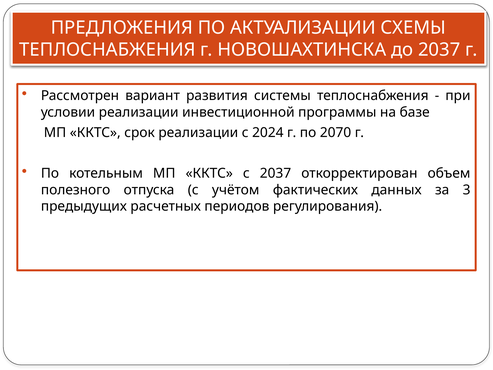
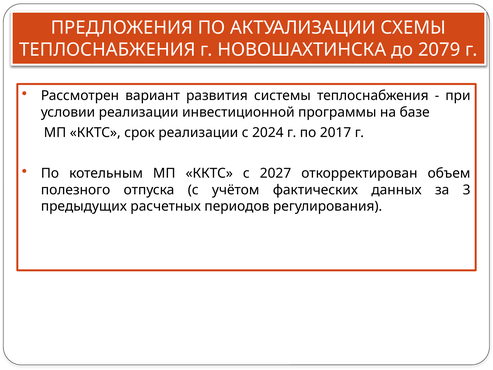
до 2037: 2037 -> 2079 (439, 50)
2070: 2070 -> 2017 (336, 132)
с 2037: 2037 -> 2027 (275, 173)
